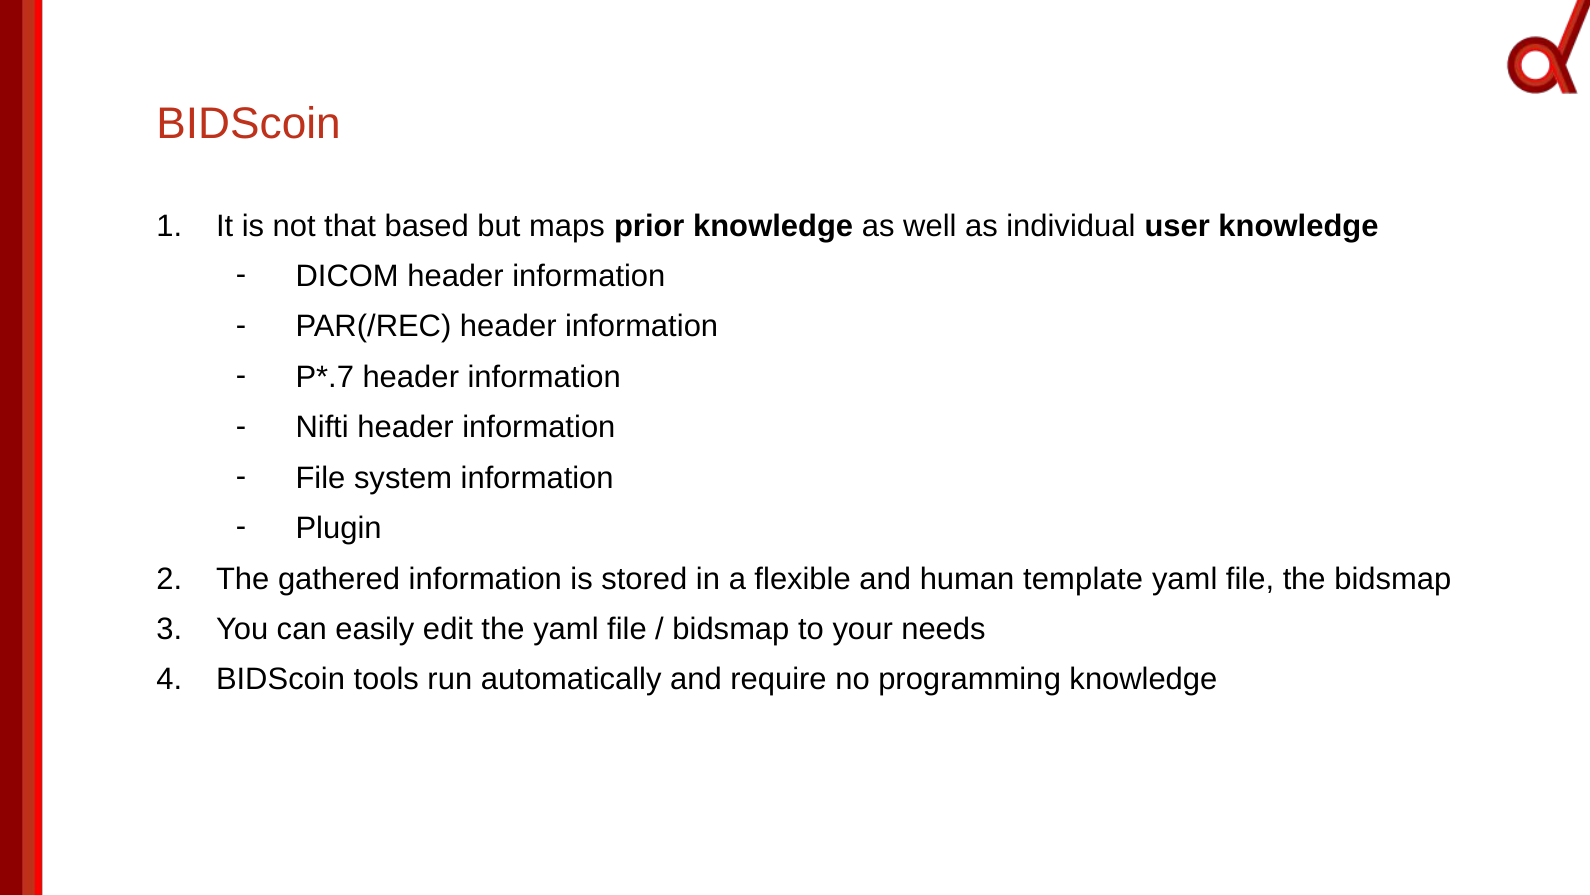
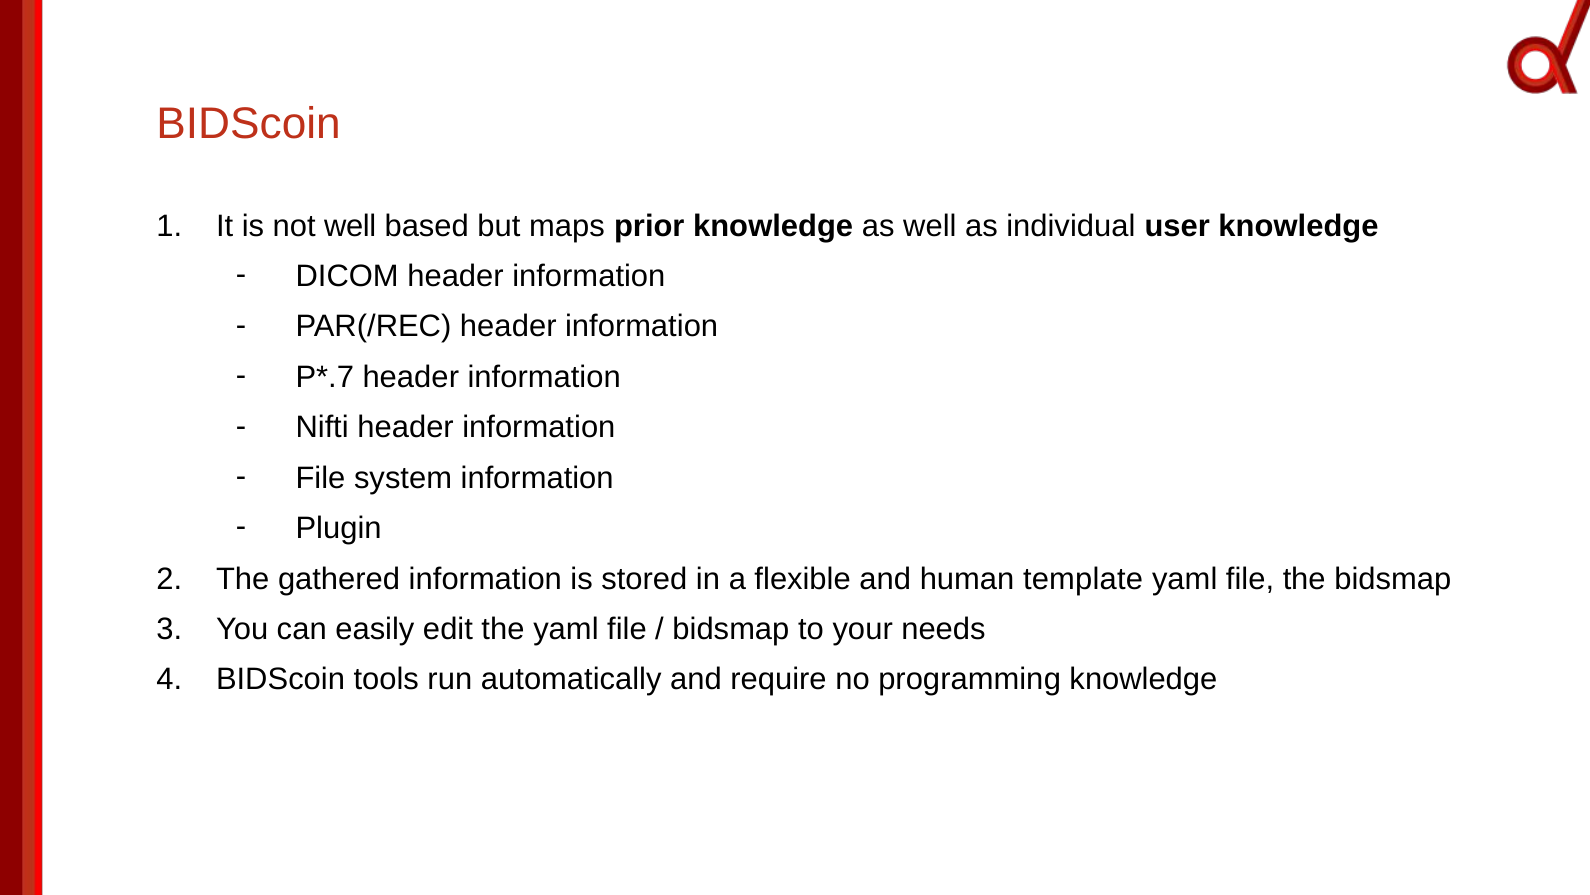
not that: that -> well (350, 226)
